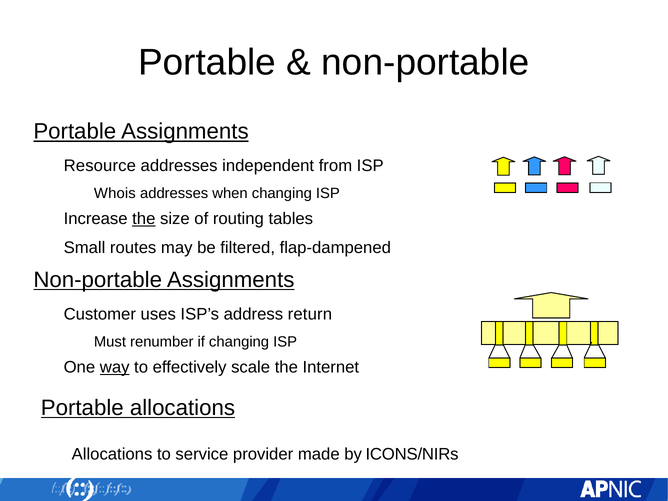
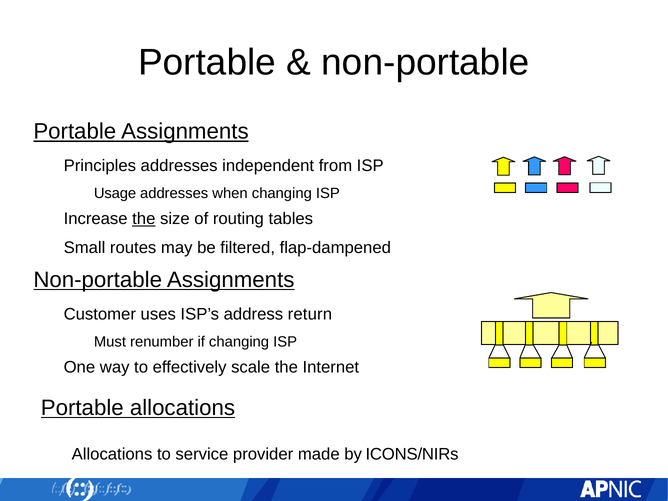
Resource: Resource -> Principles (100, 166)
Whois: Whois -> Usage (115, 194)
way underline: present -> none (115, 367)
